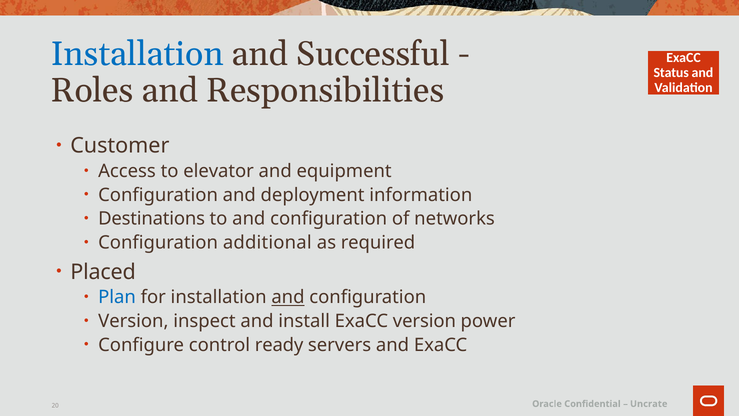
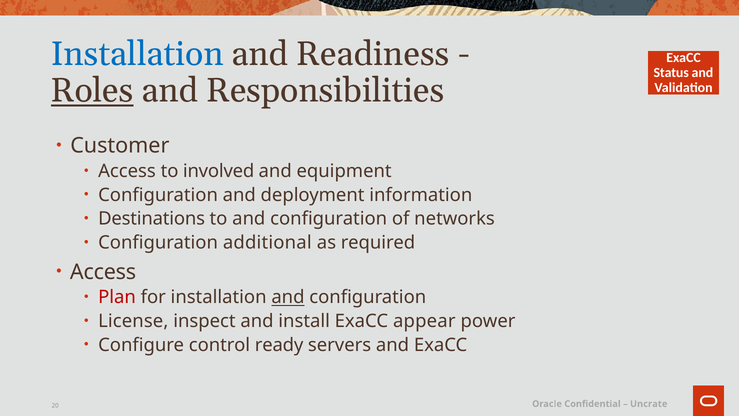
Successful: Successful -> Readiness (373, 54)
Roles underline: none -> present (92, 91)
elevator: elevator -> involved (219, 171)
Placed: Placed -> Access (103, 272)
Plan colour: blue -> red (117, 297)
Version: Version -> License (133, 321)
ExaCC version: version -> appear (424, 321)
